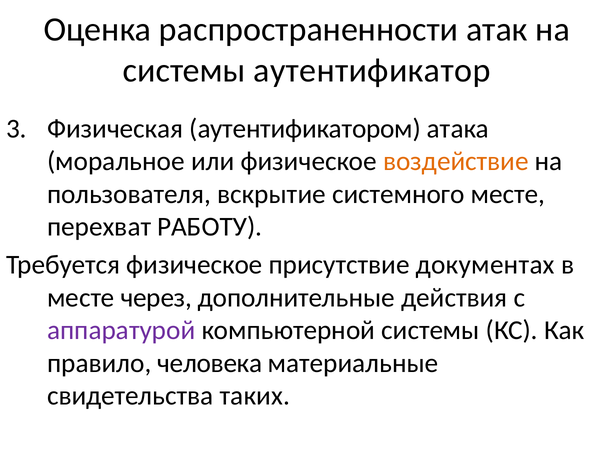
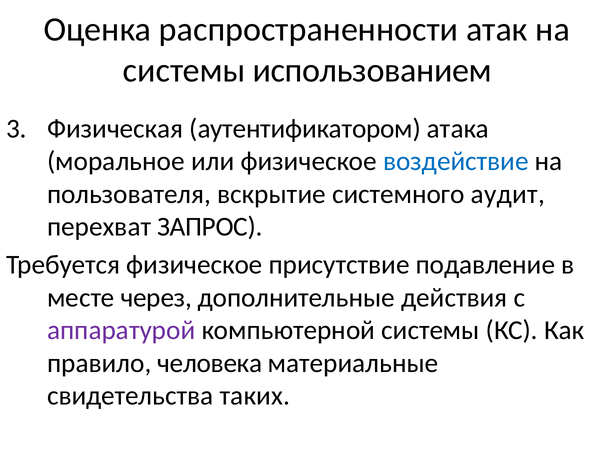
аутентификатор: аутентификатор -> использованием (372, 70)
воздействие colour: orange -> blue (456, 162)
системного месте: месте -> аудит (508, 194)
РАБОТУ: РАБОТУ -> ЗАПРОС (210, 227)
документах: документах -> подавление (485, 265)
